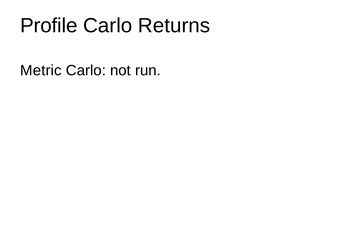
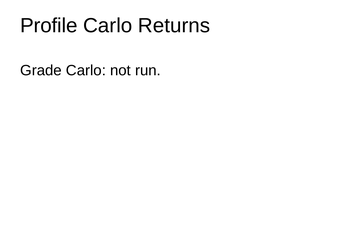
Metric: Metric -> Grade (41, 71)
